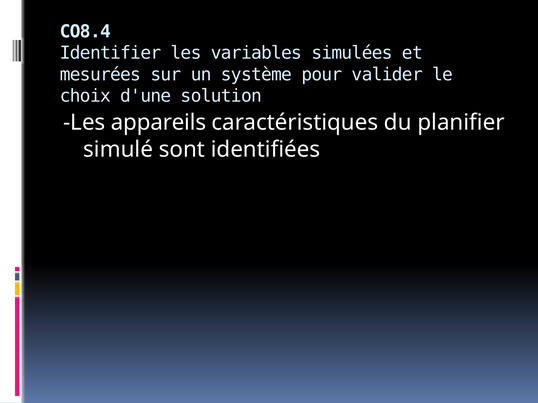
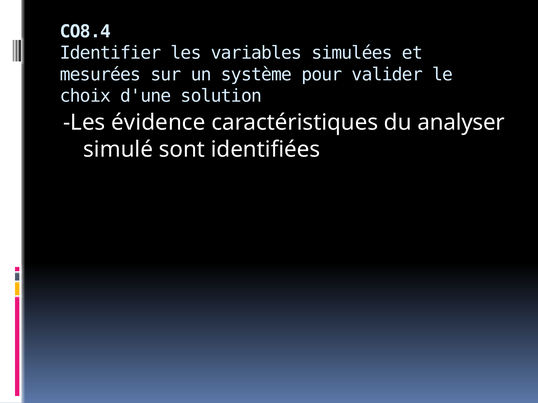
appareils: appareils -> évidence (158, 123)
planifier: planifier -> analyser (461, 123)
